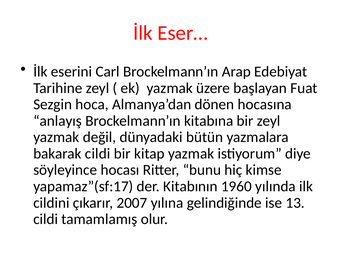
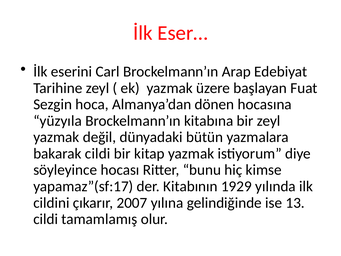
anlayış: anlayış -> yüzyıla (58, 121)
1960: 1960 -> 1929 (236, 186)
